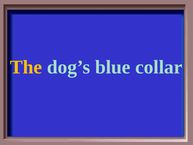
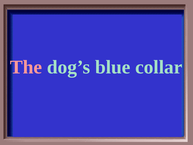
The colour: yellow -> pink (26, 67)
